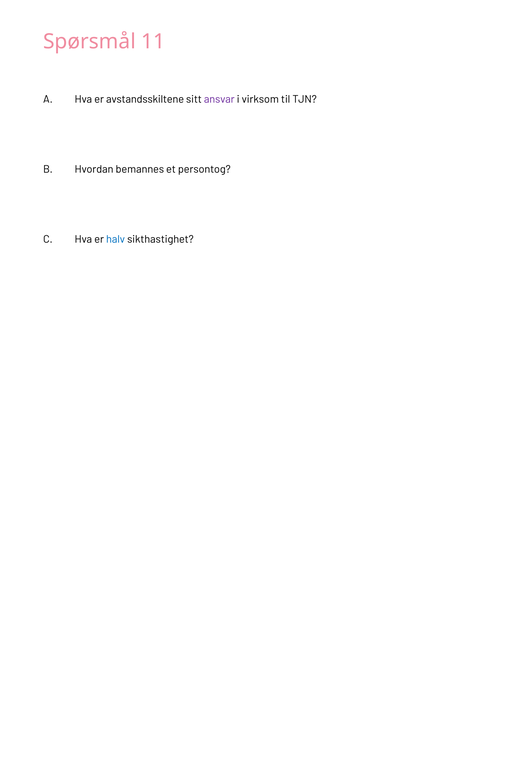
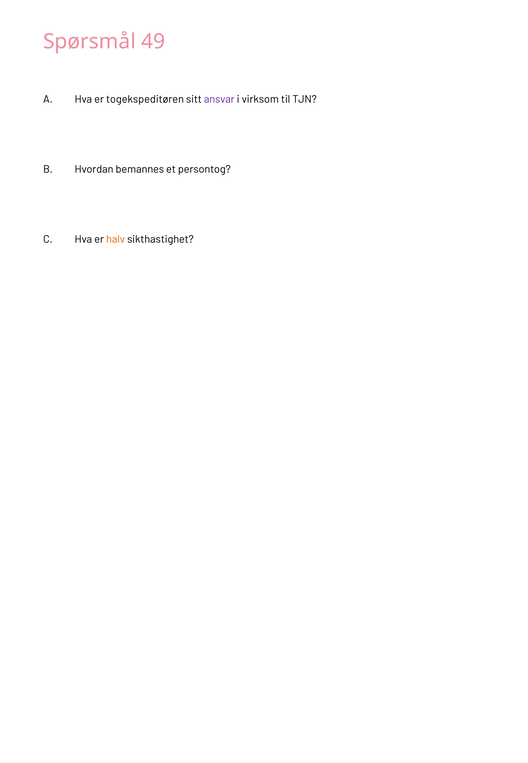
11: 11 -> 49 (153, 41)
avstandsskiltene: avstandsskiltene -> togekspeditøren (145, 99)
halv colour: blue -> orange (116, 239)
